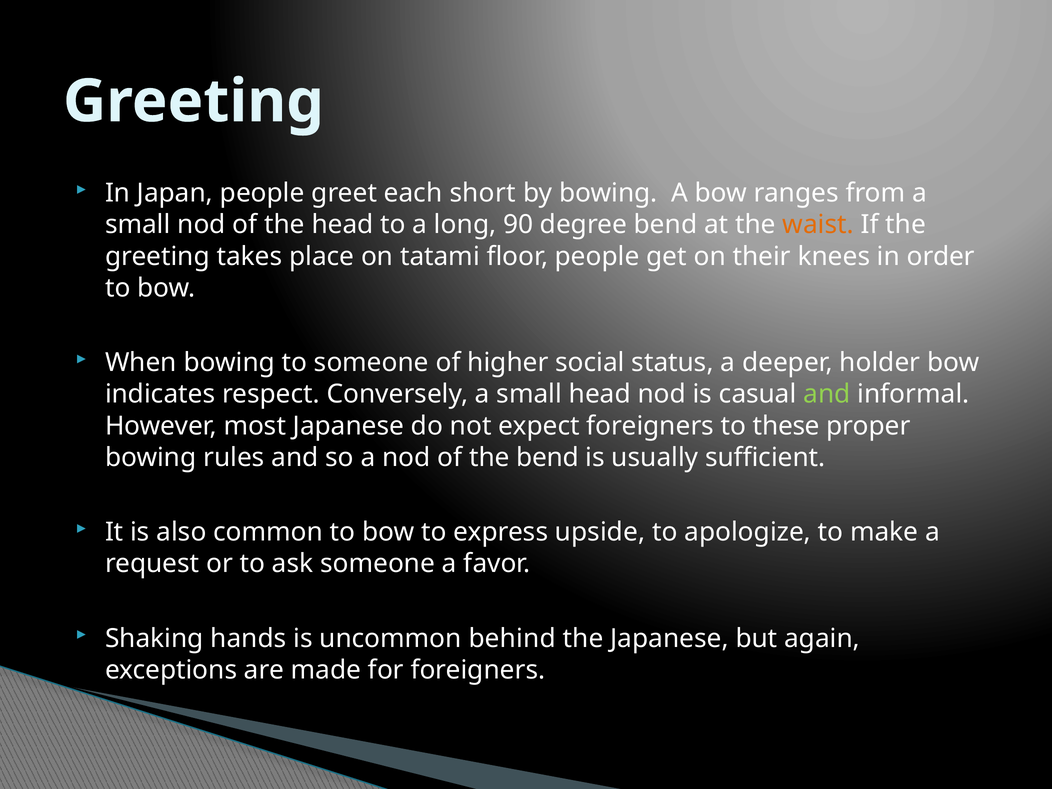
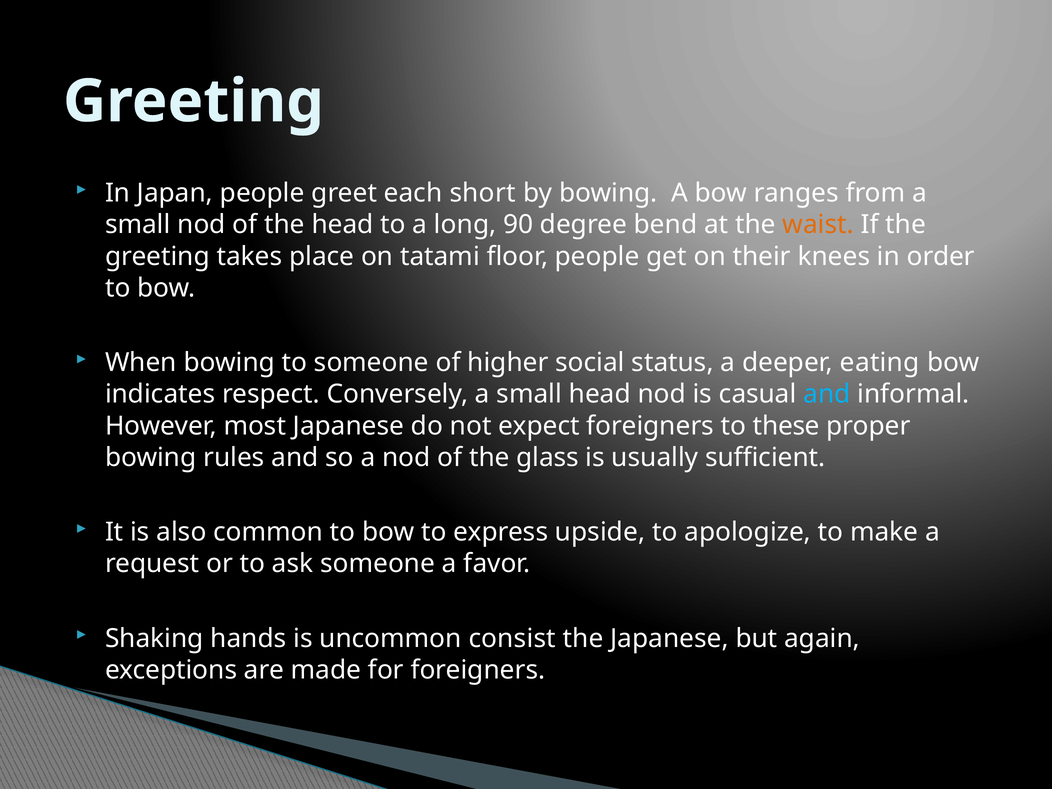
holder: holder -> eating (880, 363)
and colour: light green -> light blue (827, 394)
the bend: bend -> glass (548, 457)
behind: behind -> consist (512, 639)
